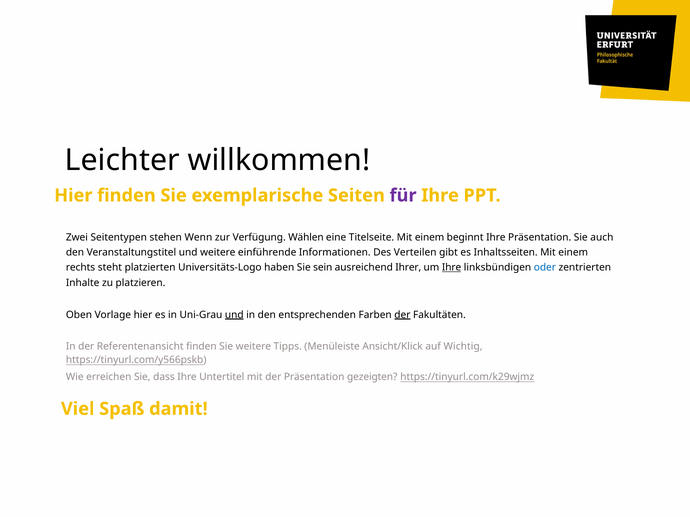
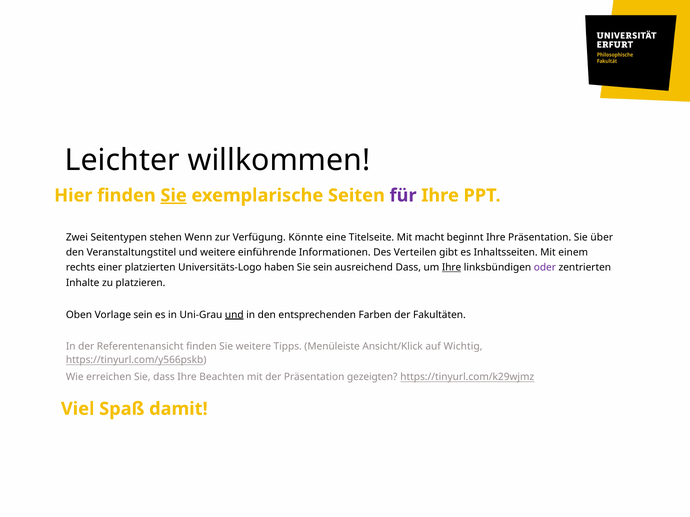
Sie underline: none -> present (174, 196)
Wählen: Wählen -> Könnte (306, 237)
Titelseite Mit einem: einem -> macht (430, 237)
auch: auch -> über (602, 237)
steht: steht -> einer (110, 268)
ausreichend Ihrer: Ihrer -> Dass (408, 268)
oder colour: blue -> purple (545, 268)
Vorlage hier: hier -> sein (143, 315)
der underline: present -> none (402, 315)
Untertitel: Untertitel -> Beachten (222, 377)
